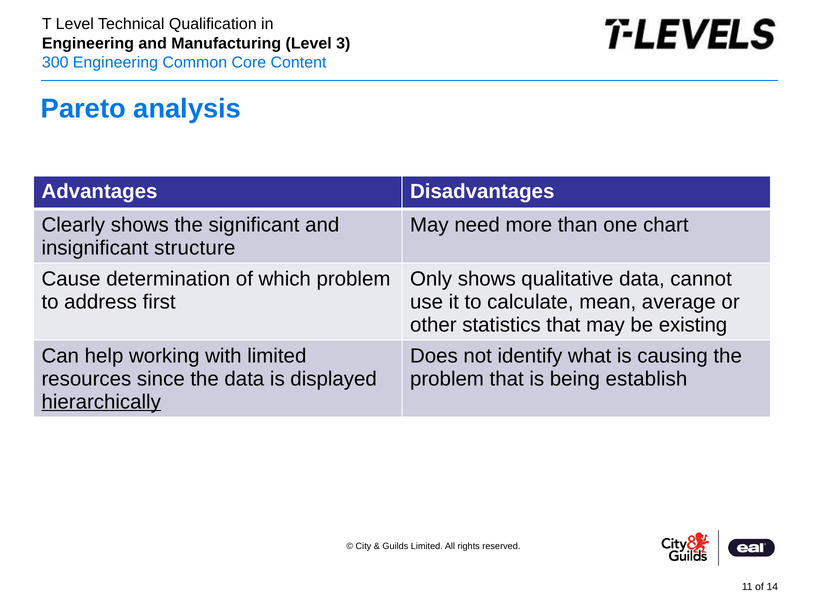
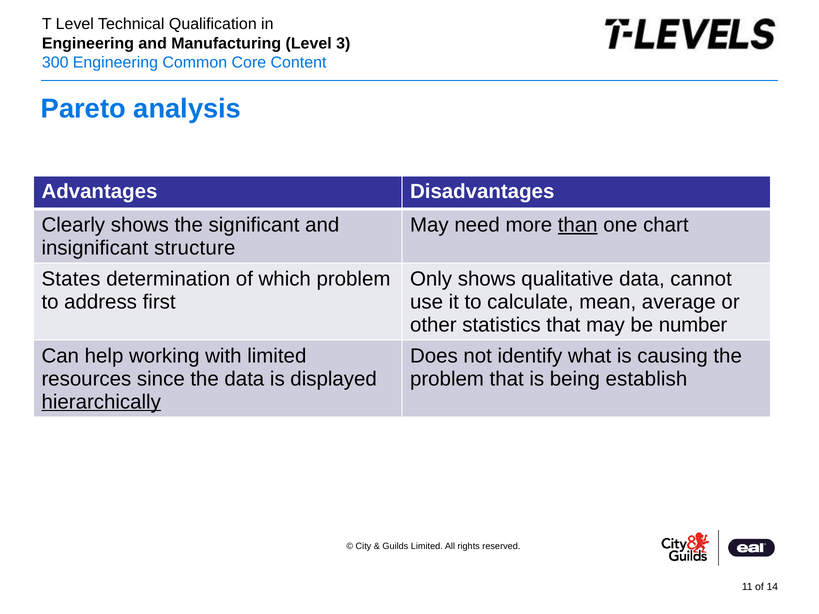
than underline: none -> present (578, 225)
Cause: Cause -> States (71, 279)
existing: existing -> number (693, 325)
